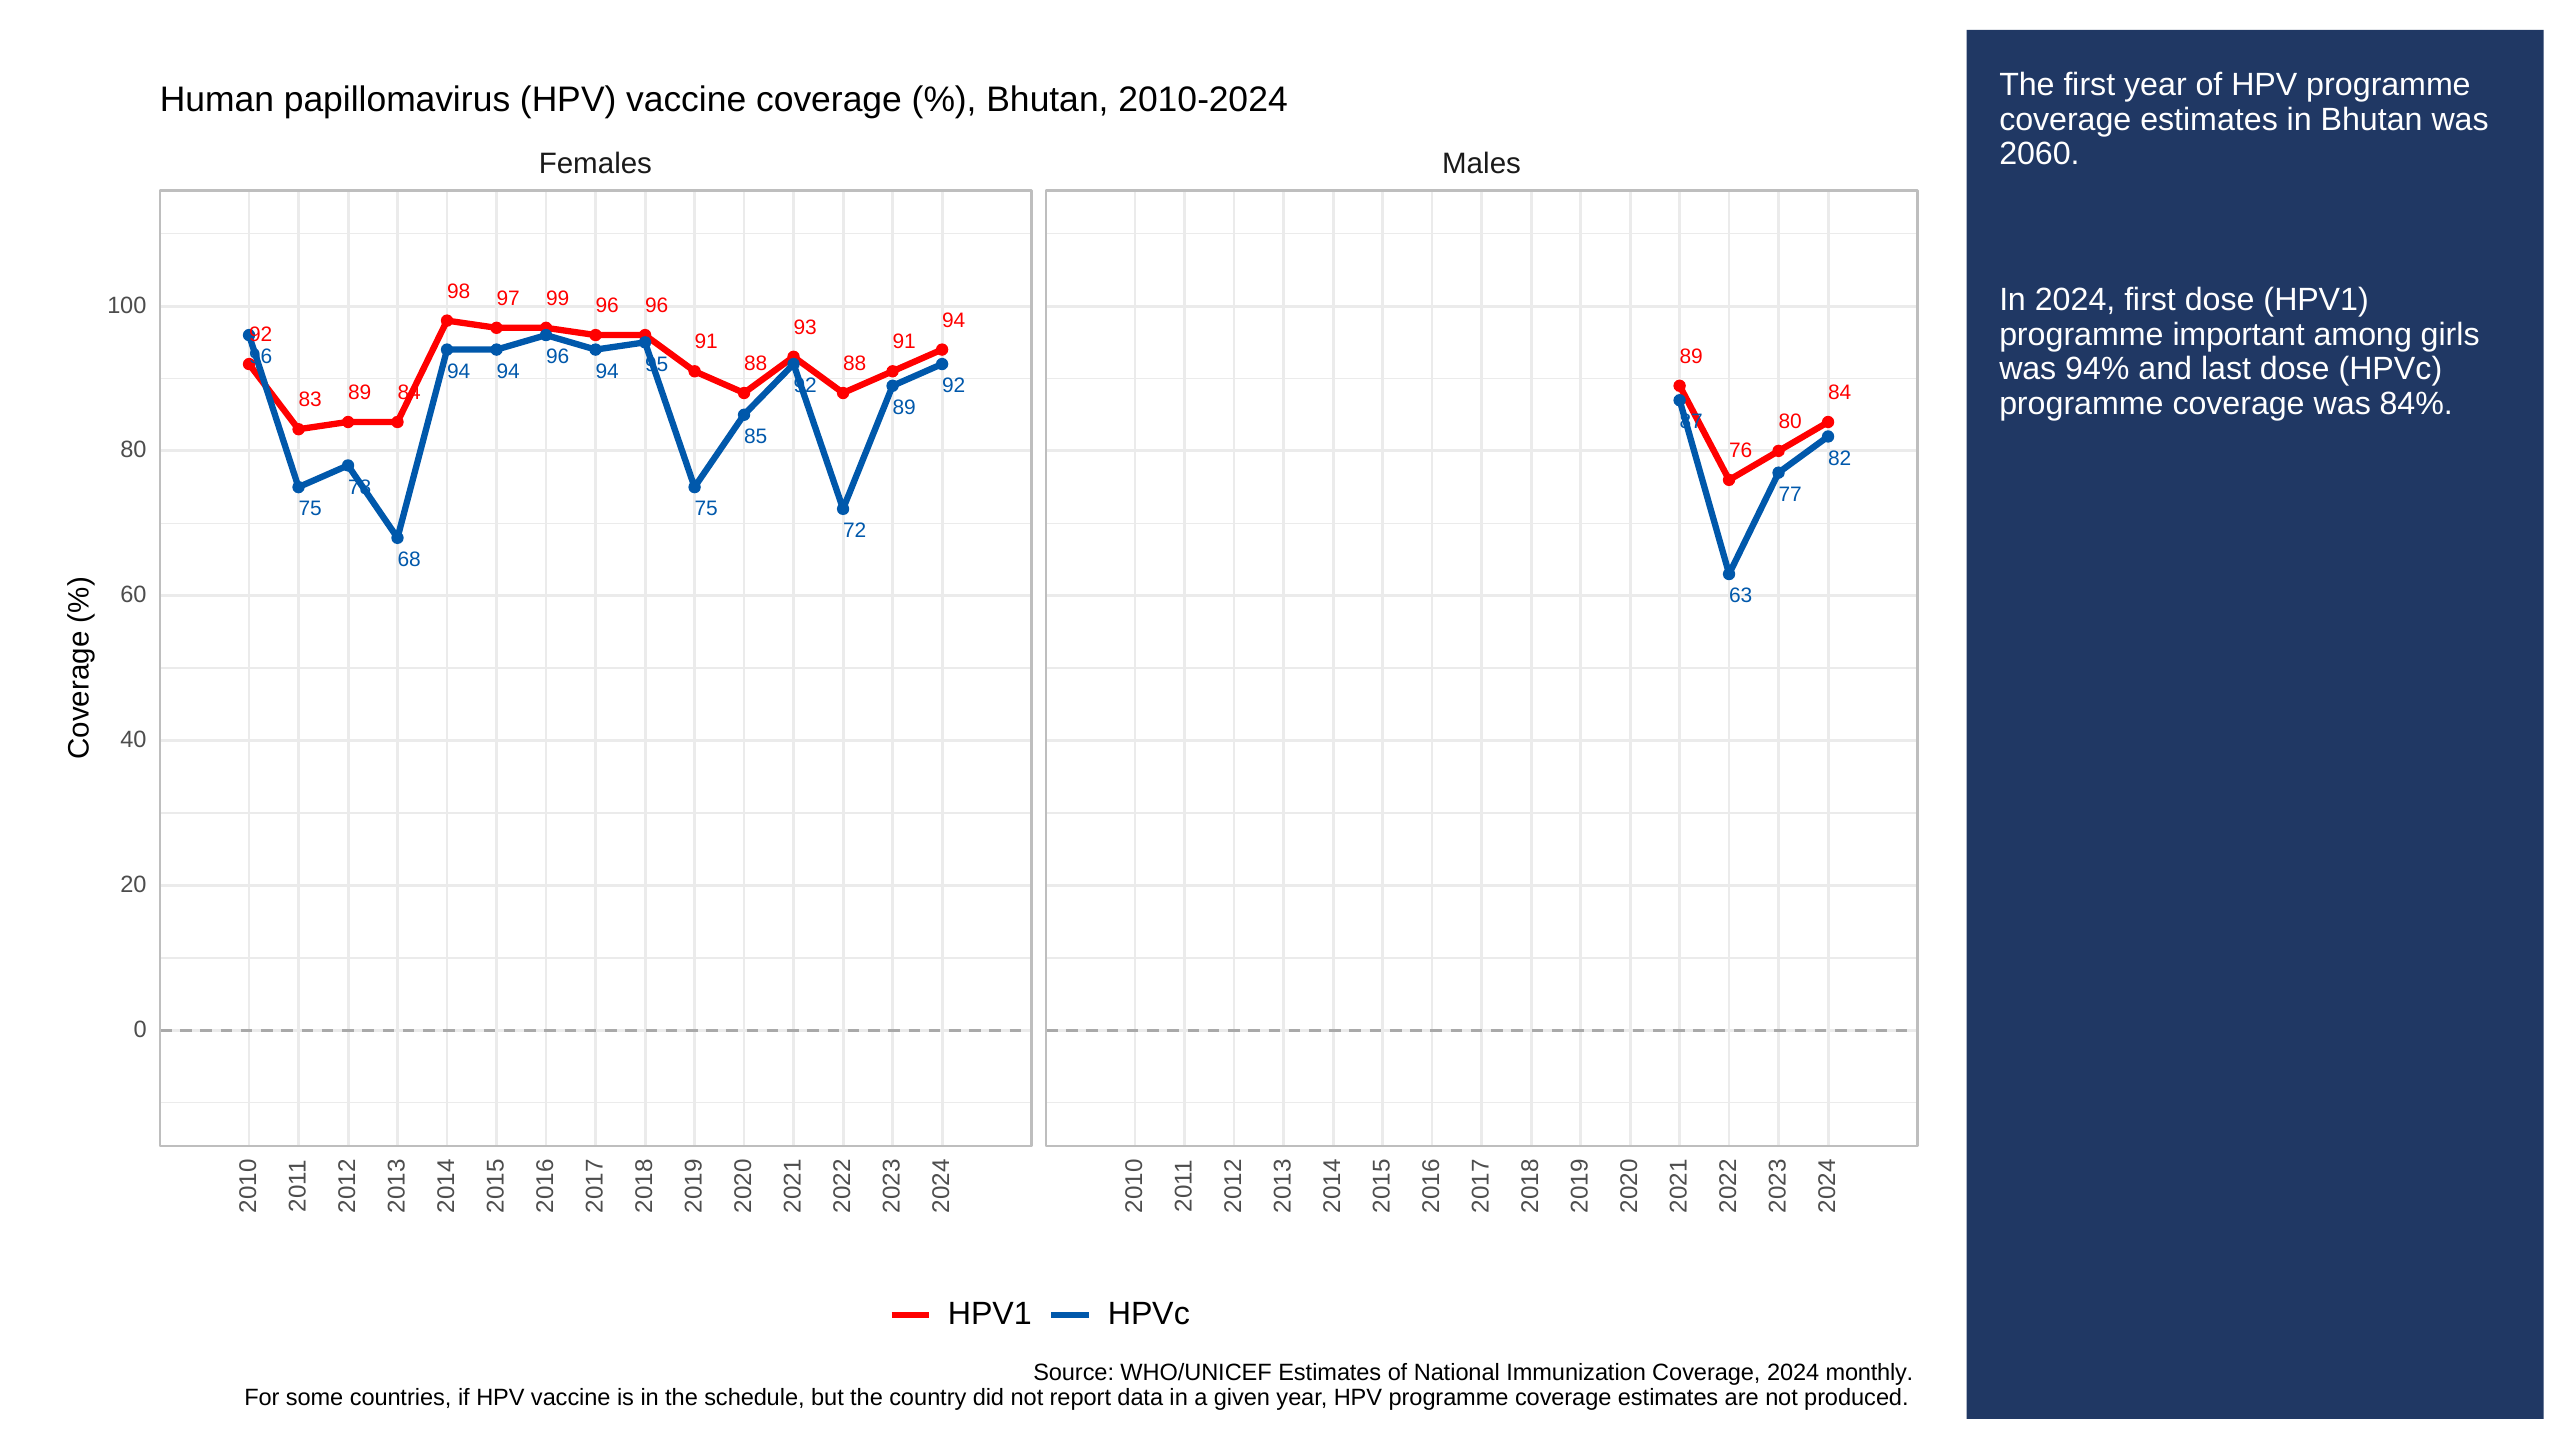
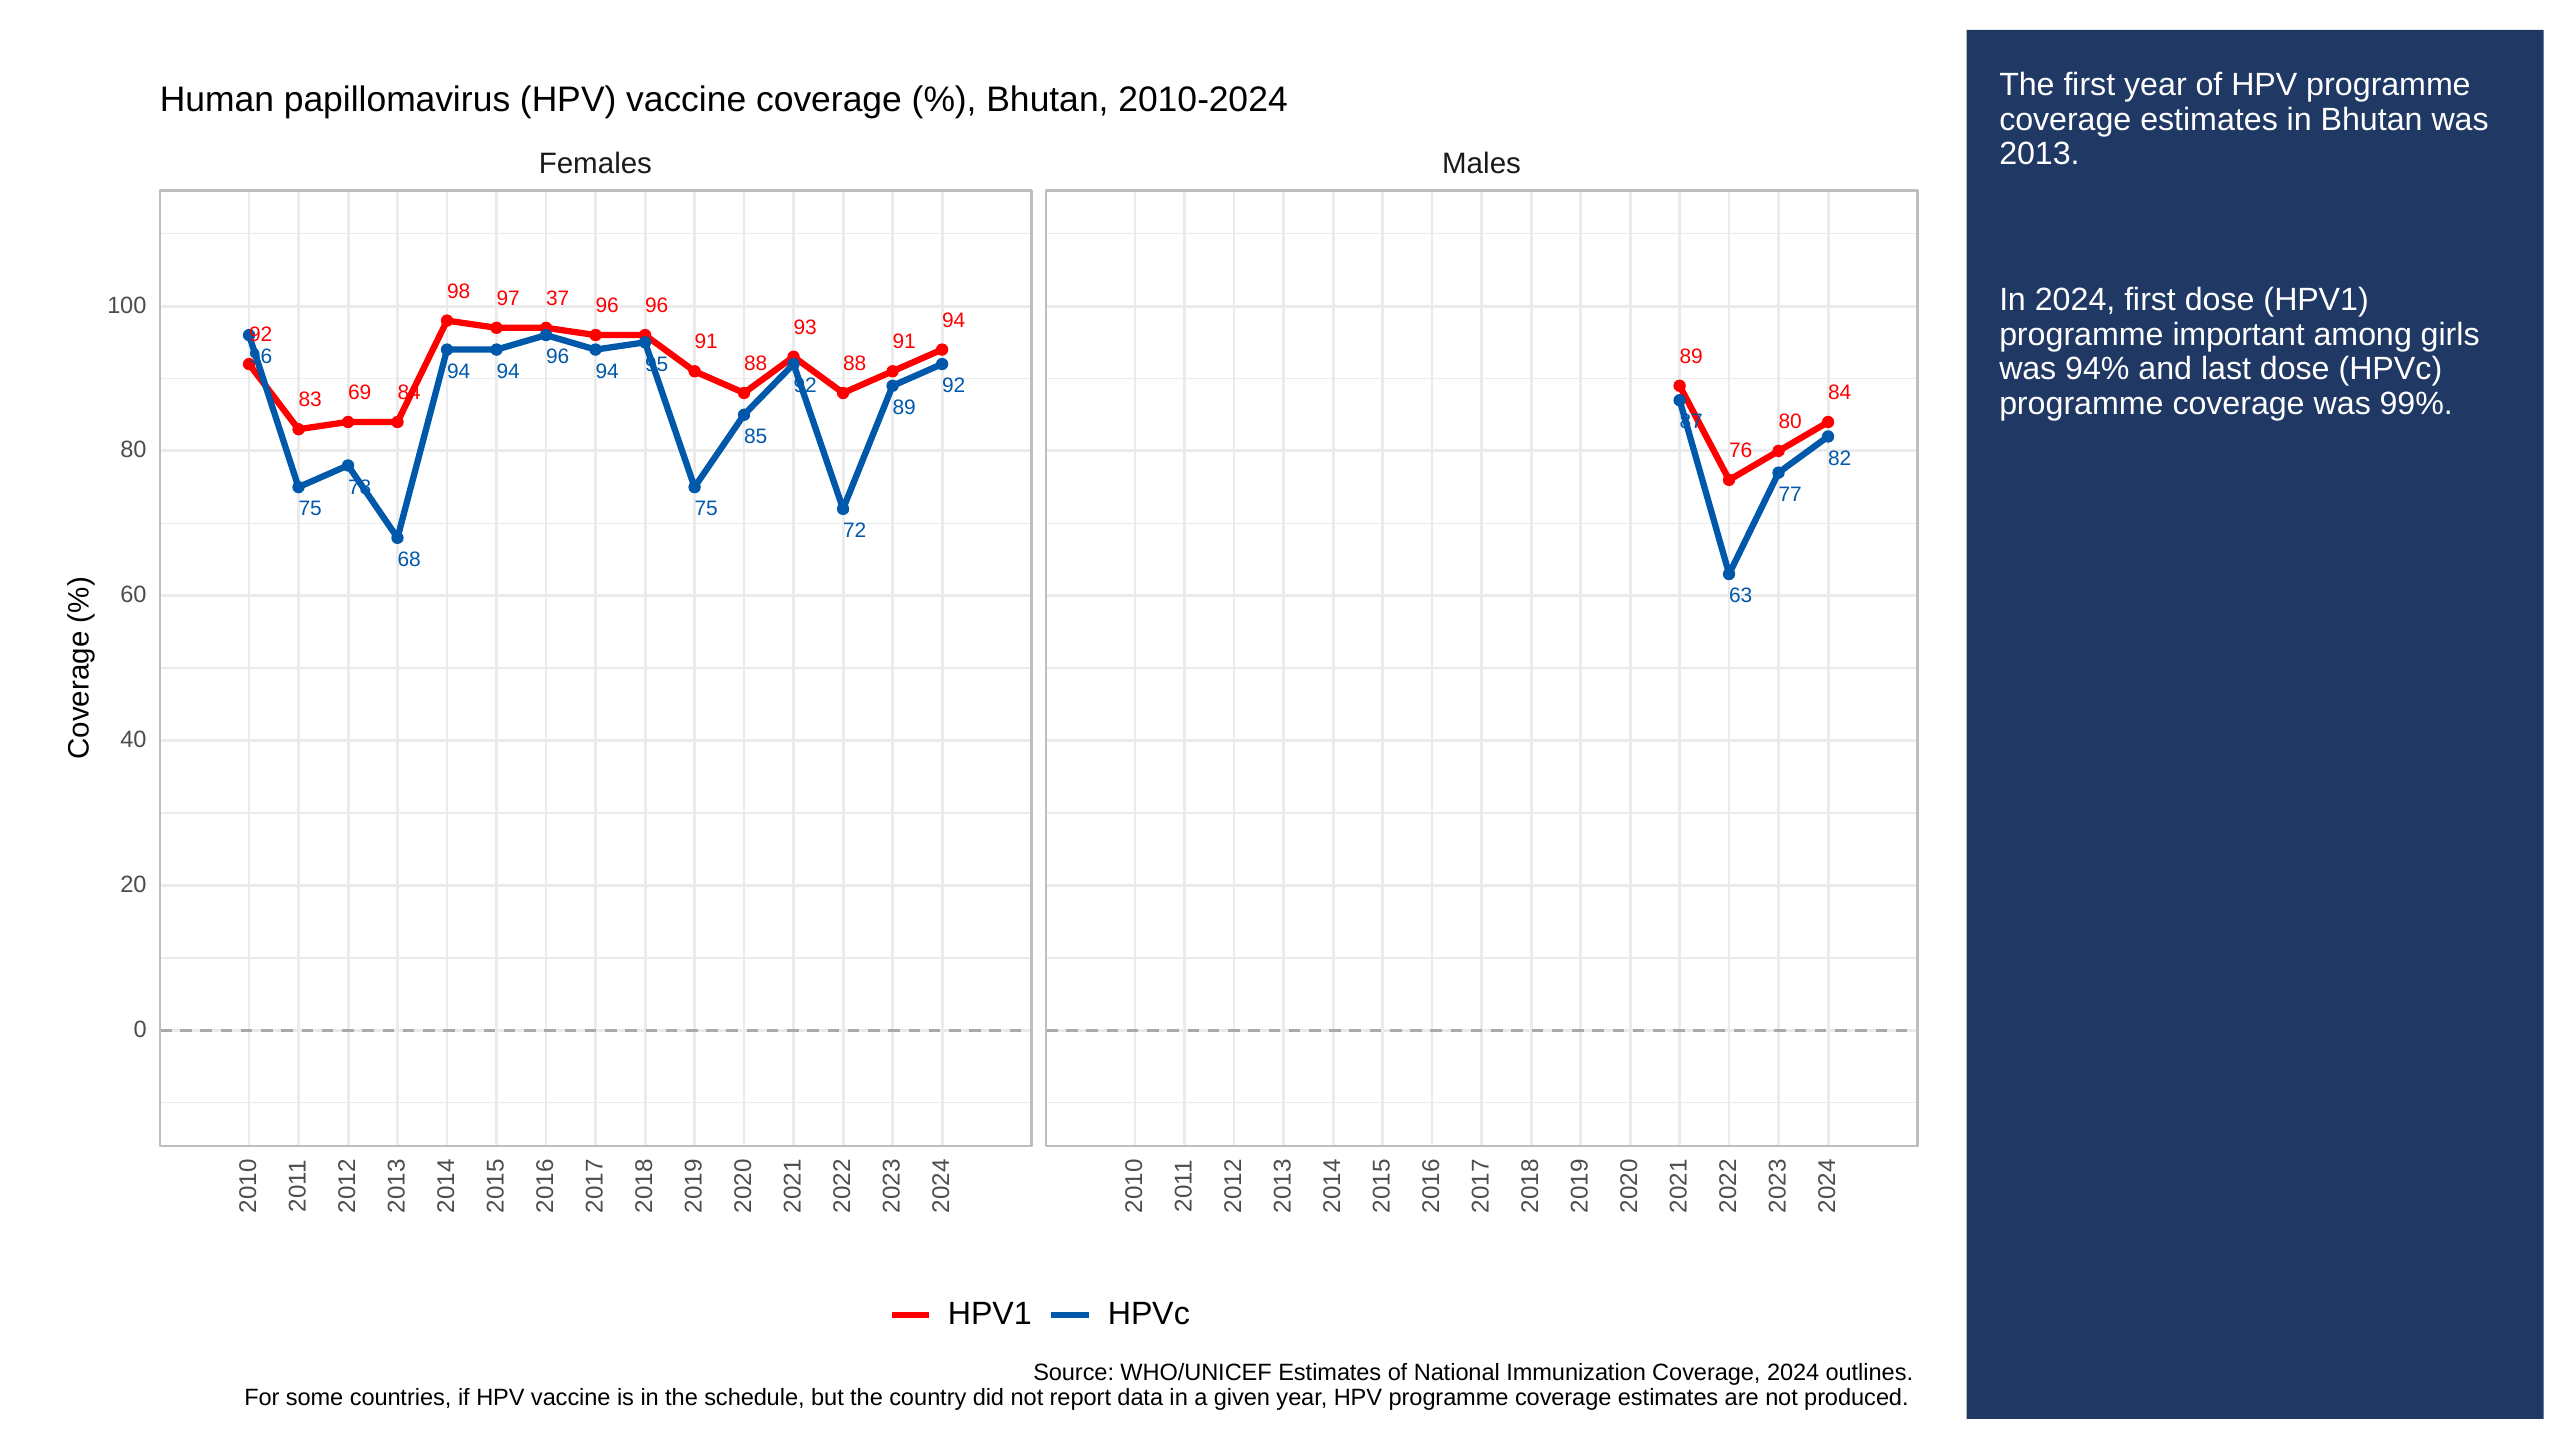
2060: 2060 -> 2013 (2039, 154)
99: 99 -> 37 (558, 299)
84%: 84% -> 99% (2416, 404)
83 89: 89 -> 69 (360, 393)
monthly: monthly -> outlines (1869, 1373)
